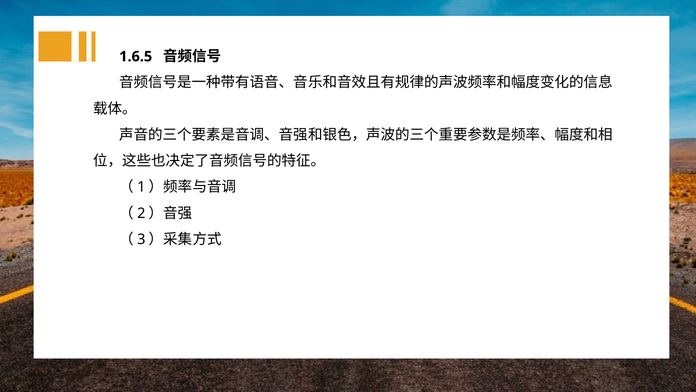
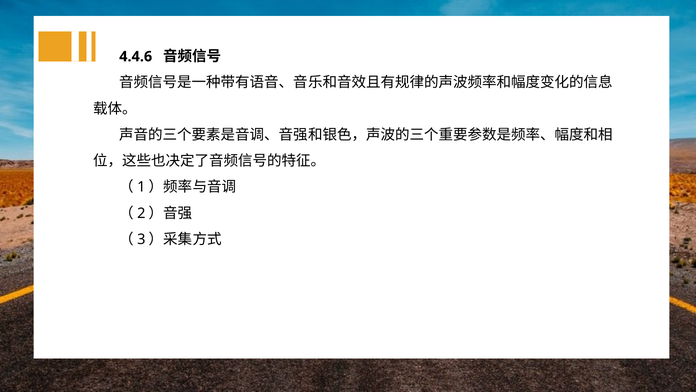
1.6.5: 1.6.5 -> 4.4.6 (136, 56)
